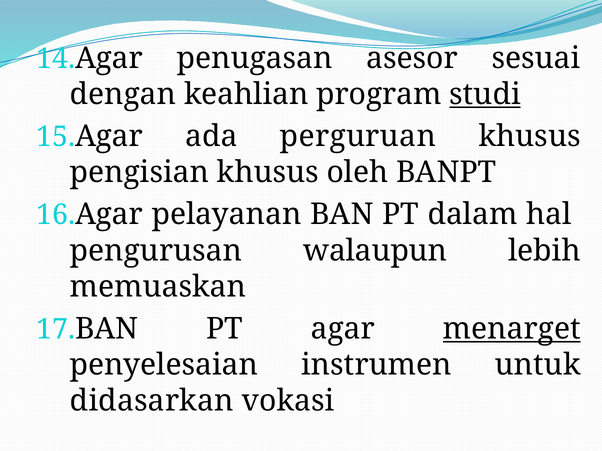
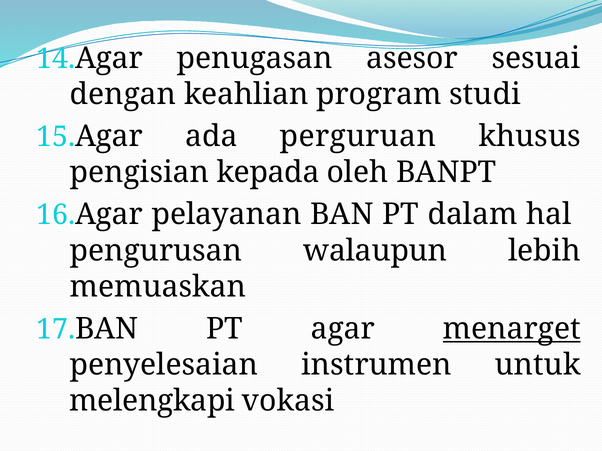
studi underline: present -> none (485, 94)
pengisian khusus: khusus -> kepada (268, 173)
didasarkan: didasarkan -> melengkapi (152, 401)
